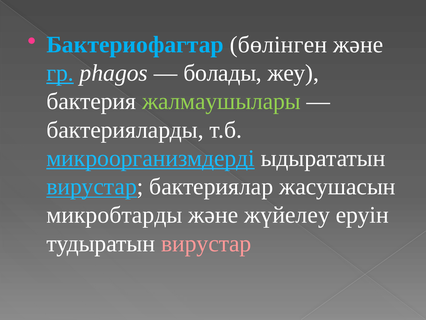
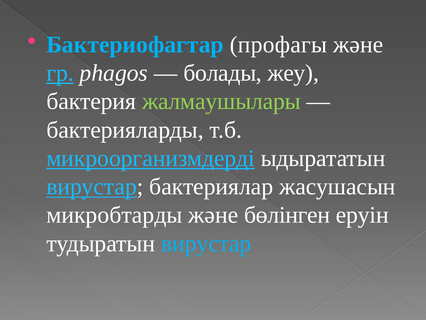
бөлінген: бөлінген -> профагы (278, 45)
жүйелеу: жүйелеу -> бөлінген (287, 215)
вирустар colour: pink -> light blue (206, 243)
